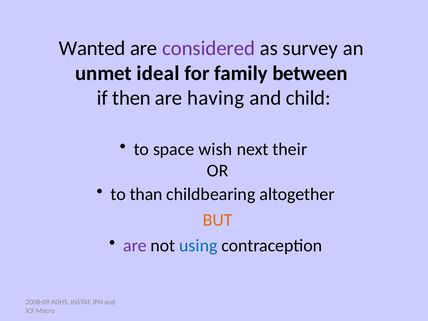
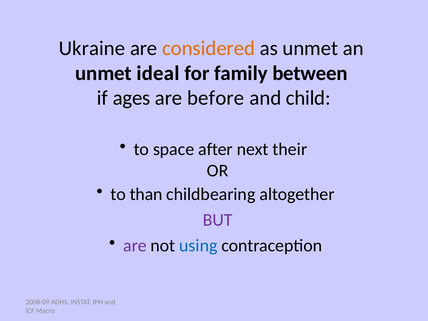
Wanted: Wanted -> Ukraine (92, 48)
considered colour: purple -> orange (209, 48)
as survey: survey -> unmet (310, 48)
then: then -> ages (132, 98)
having: having -> before (216, 98)
wish: wish -> after (216, 149)
BUT colour: orange -> purple (218, 220)
